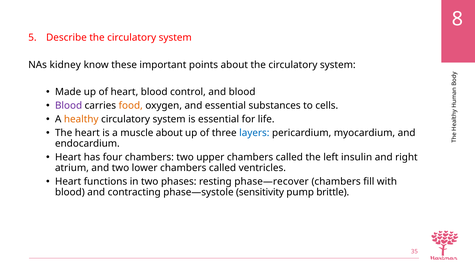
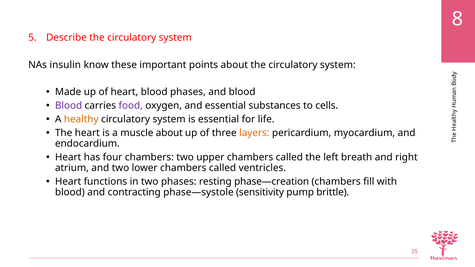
kidney: kidney -> insulin (65, 65)
blood control: control -> phases (188, 92)
food colour: orange -> purple (131, 106)
layers colour: blue -> orange (254, 133)
insulin: insulin -> breath (357, 157)
phase—recover: phase—recover -> phase—creation (272, 182)
